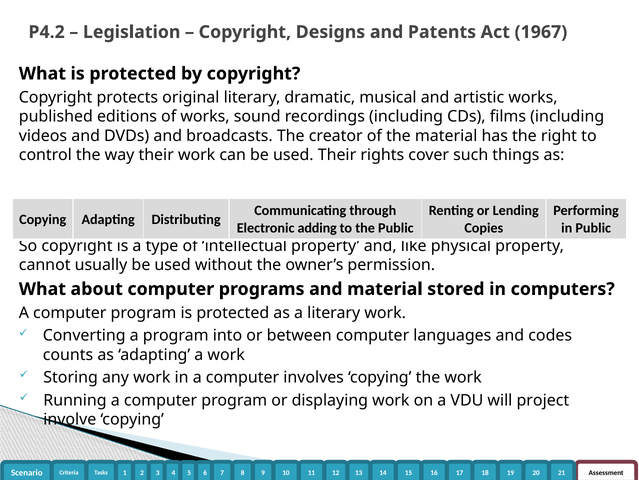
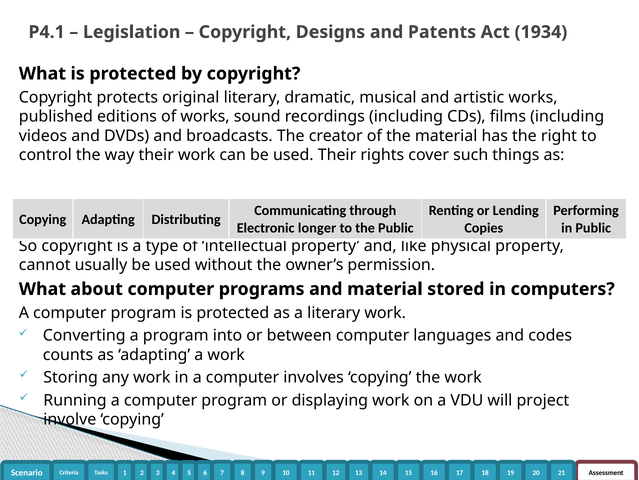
P4.2: P4.2 -> P4.1 (47, 32)
1967: 1967 -> 1934 (541, 32)
adding: adding -> longer (317, 228)
